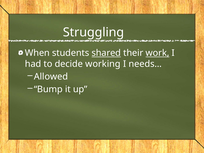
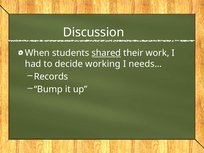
Struggling: Struggling -> Discussion (94, 32)
work underline: present -> none (157, 53)
Allowed: Allowed -> Records (51, 77)
